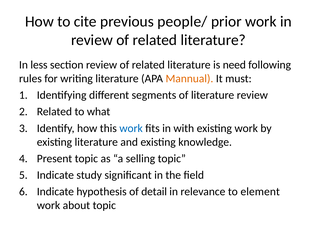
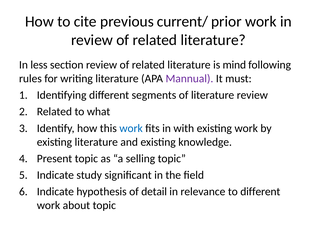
people/: people/ -> current/ (183, 21)
need: need -> mind (234, 65)
Mannual colour: orange -> purple (189, 78)
to element: element -> different (260, 191)
